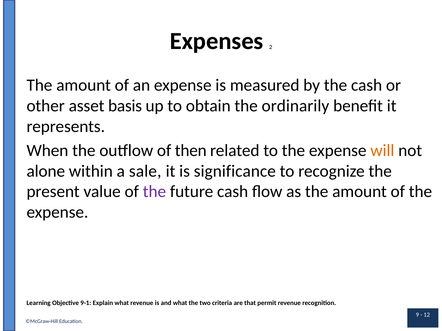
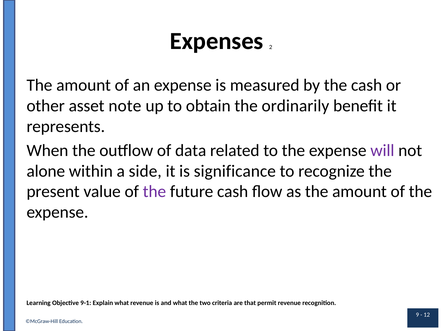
basis: basis -> note (125, 106)
then: then -> data (191, 151)
will colour: orange -> purple (382, 151)
sale: sale -> side (145, 171)
